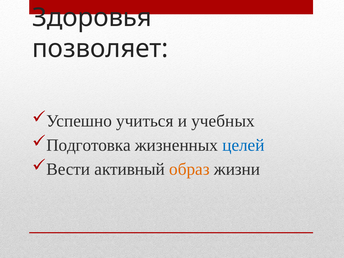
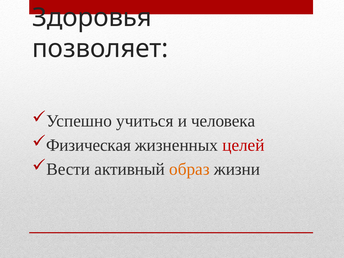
учебных: учебных -> человека (223, 121)
Подготовка: Подготовка -> Физическая (88, 145)
целей colour: blue -> red (243, 145)
